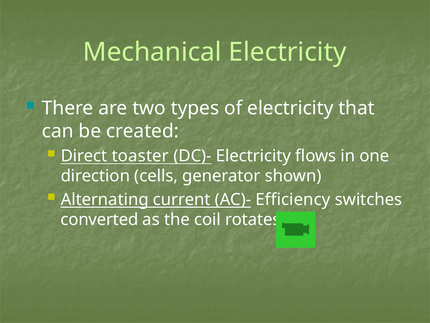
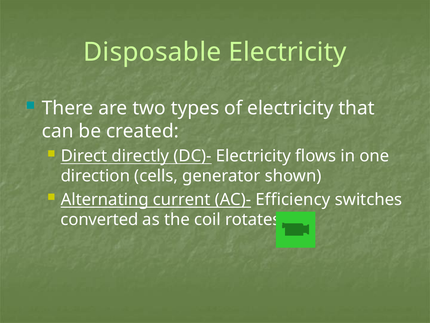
Mechanical: Mechanical -> Disposable (152, 52)
toaster: toaster -> directly (140, 156)
